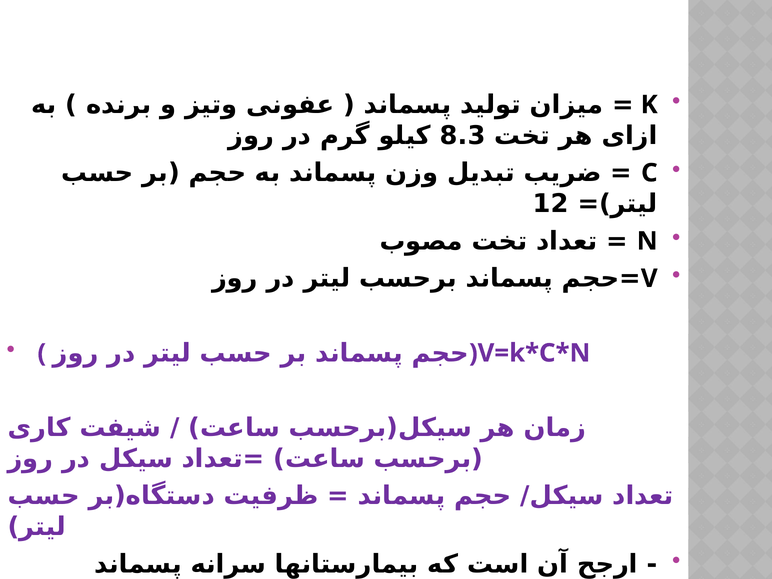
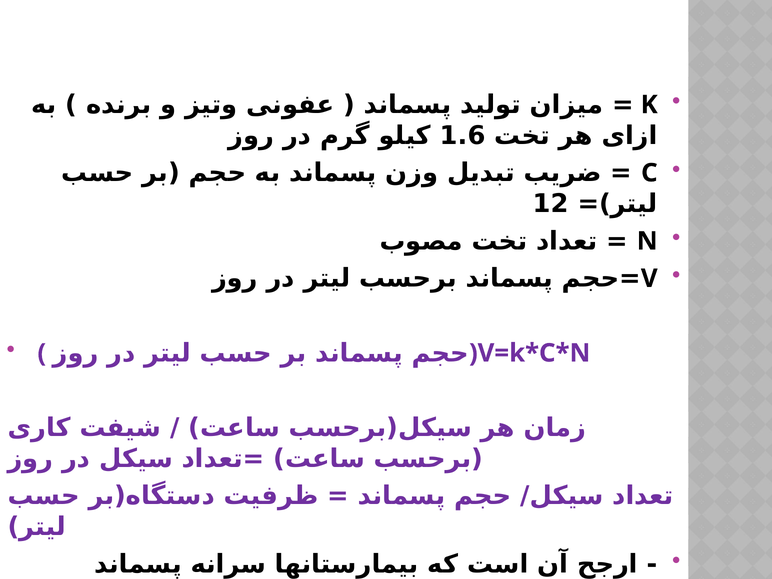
8.3: 8.3 -> 1.6 (463, 136)
